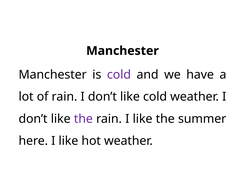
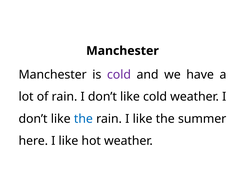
the colour: purple -> blue (83, 119)
